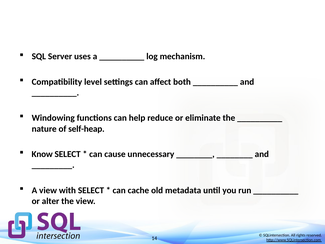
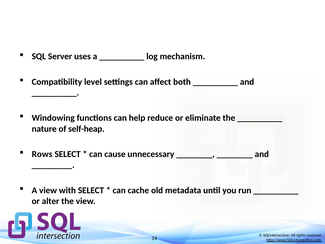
Know: Know -> Rows (42, 154)
